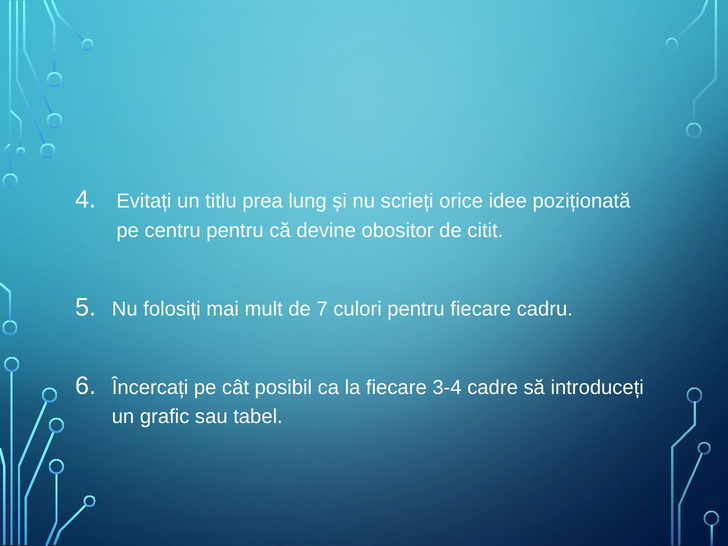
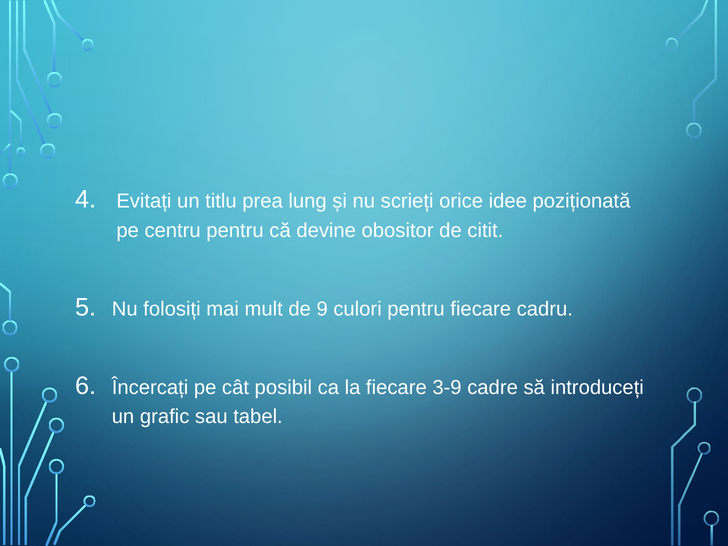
7: 7 -> 9 (322, 309)
3-4: 3-4 -> 3-9 (447, 387)
